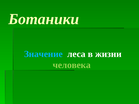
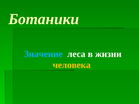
человека colour: light green -> yellow (72, 65)
